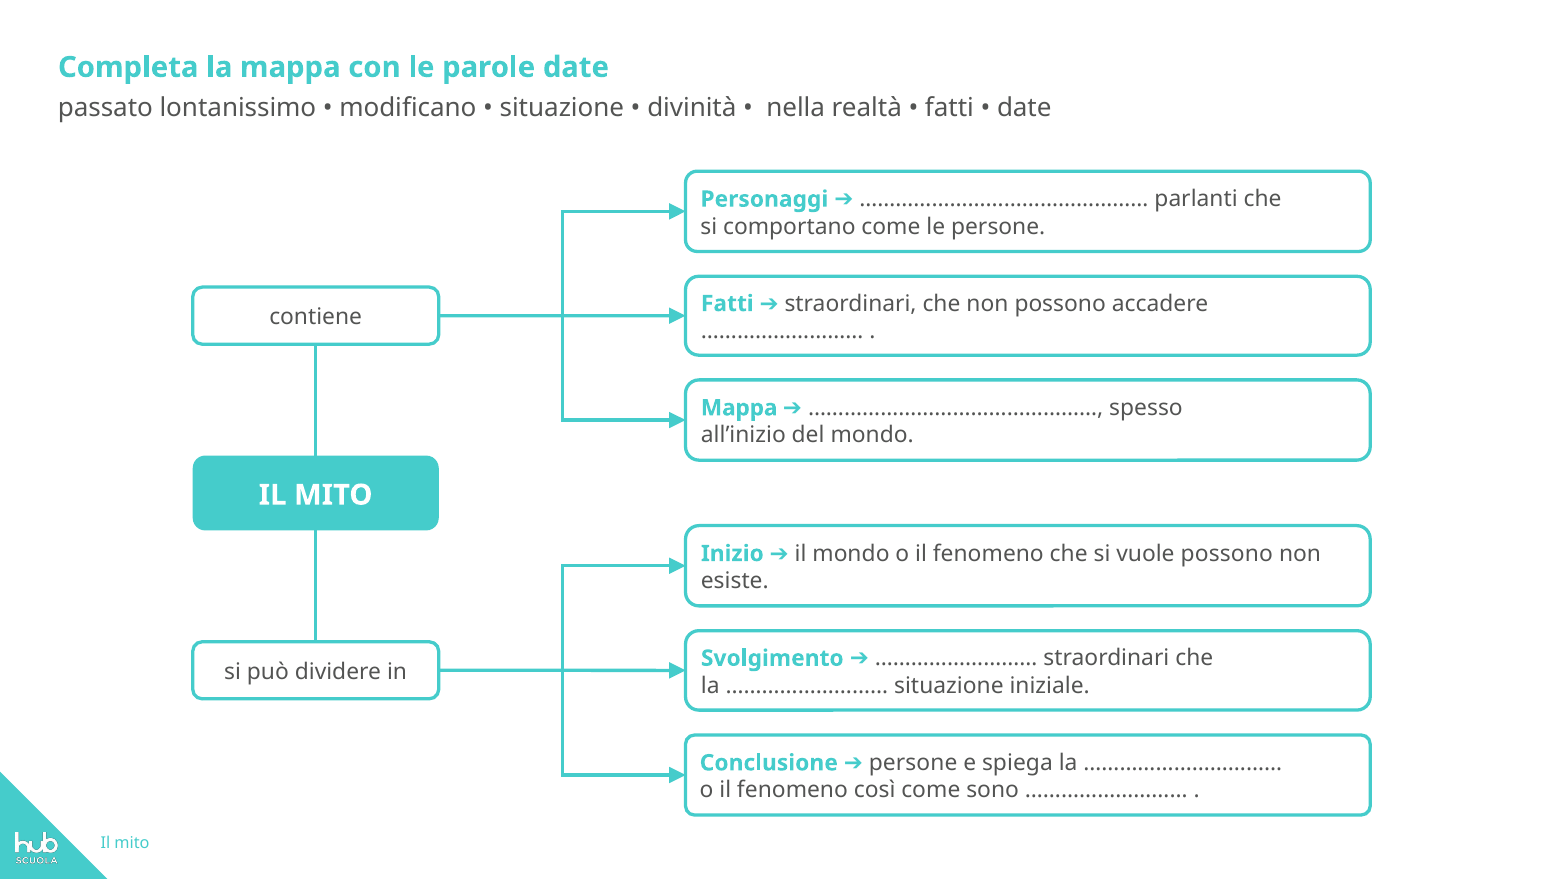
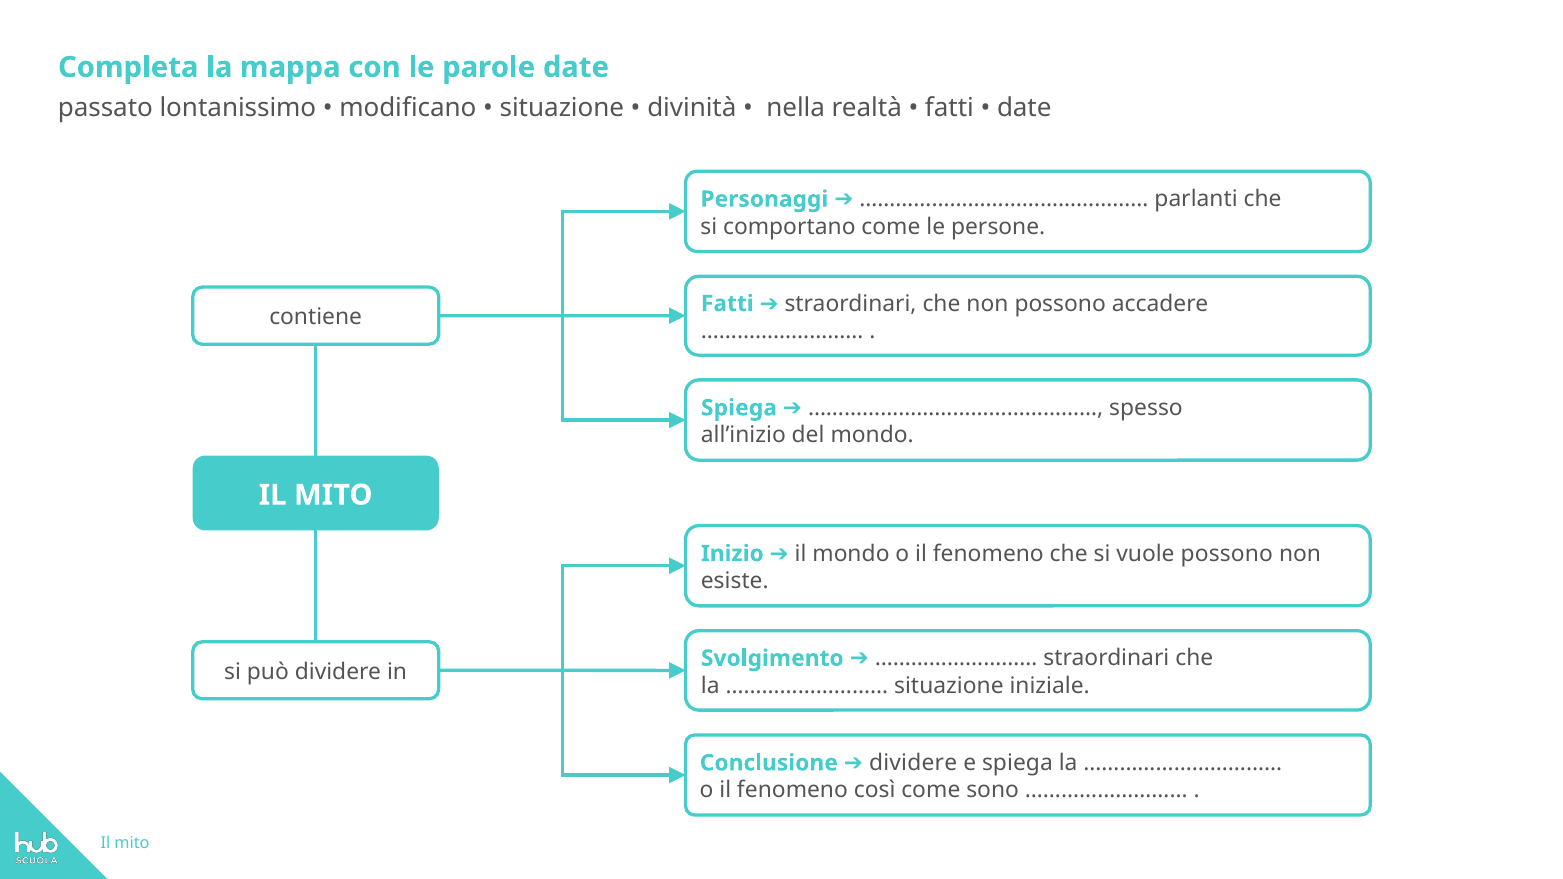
Mappa: Mappa -> Spiega (739, 408)
persone: persone -> dividere (913, 763)
